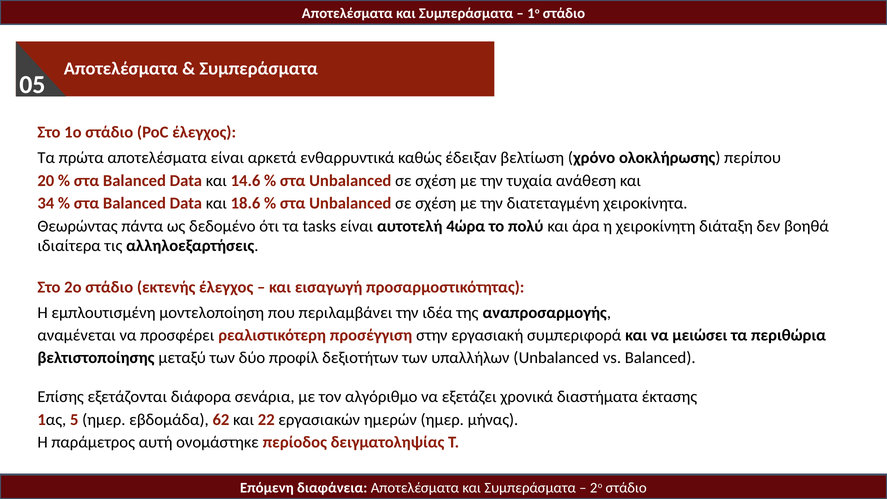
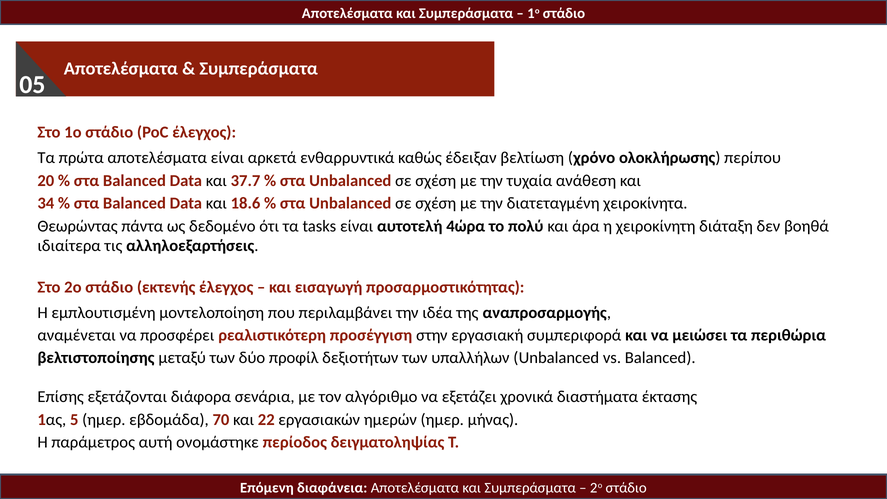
14.6: 14.6 -> 37.7 (246, 181)
62: 62 -> 70 (221, 420)
